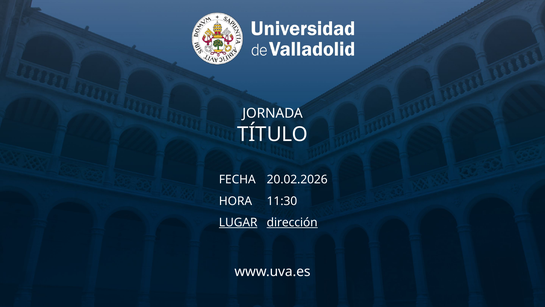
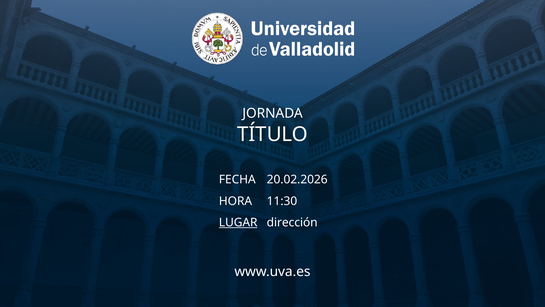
dirección underline: present -> none (292, 222)
